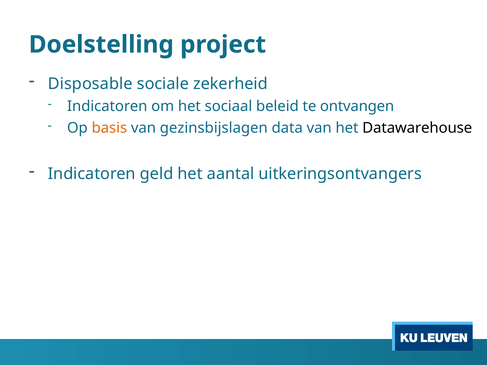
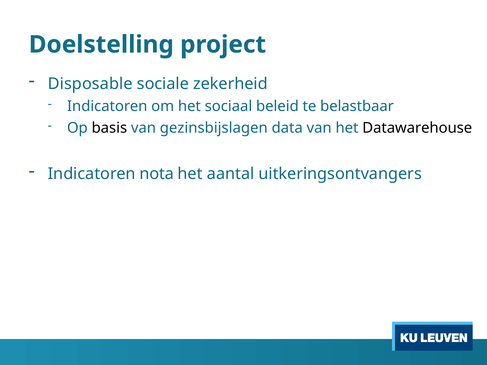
ontvangen: ontvangen -> belastbaar (357, 106)
basis colour: orange -> black (109, 128)
geld: geld -> nota (157, 174)
